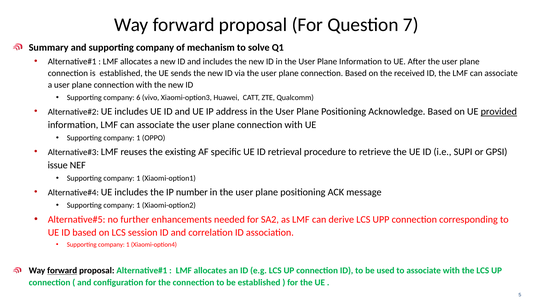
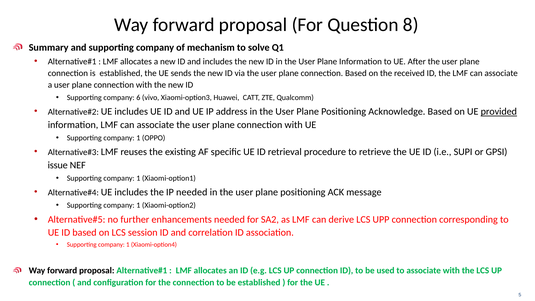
7: 7 -> 8 (411, 25)
IP number: number -> needed (192, 192)
forward underline: present -> none (62, 271)
